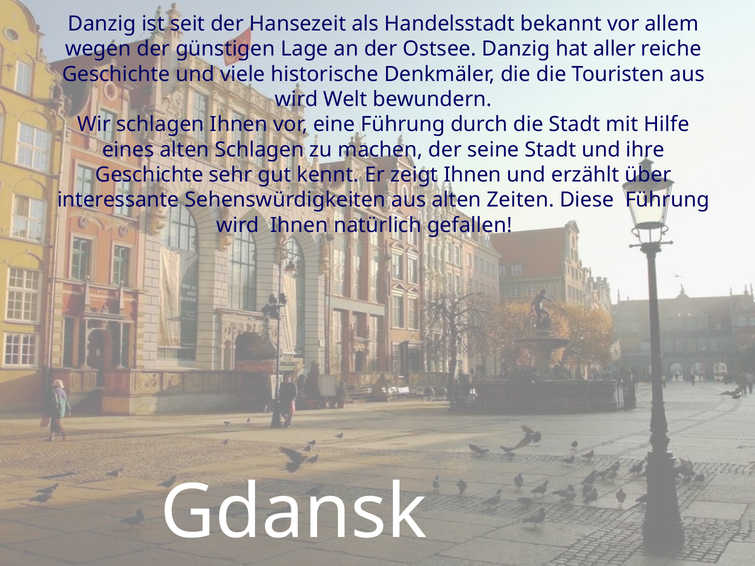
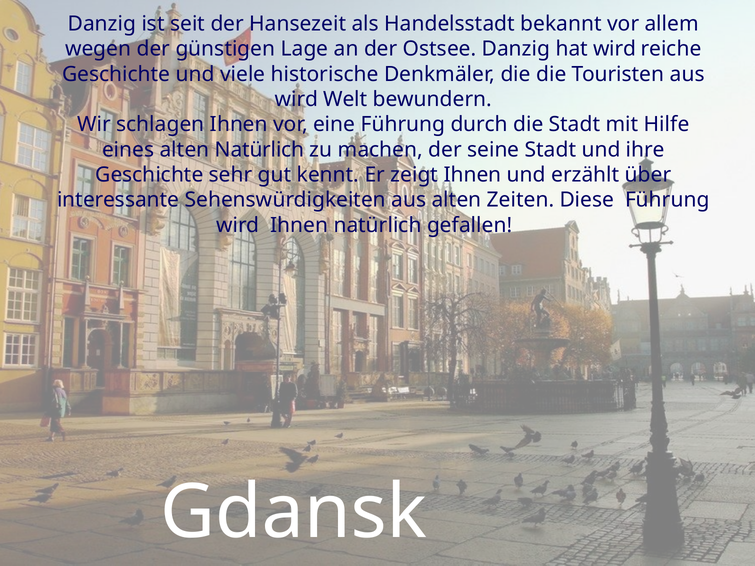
hat aller: aller -> wird (615, 49)
alten Schlagen: Schlagen -> Natürlich (259, 150)
